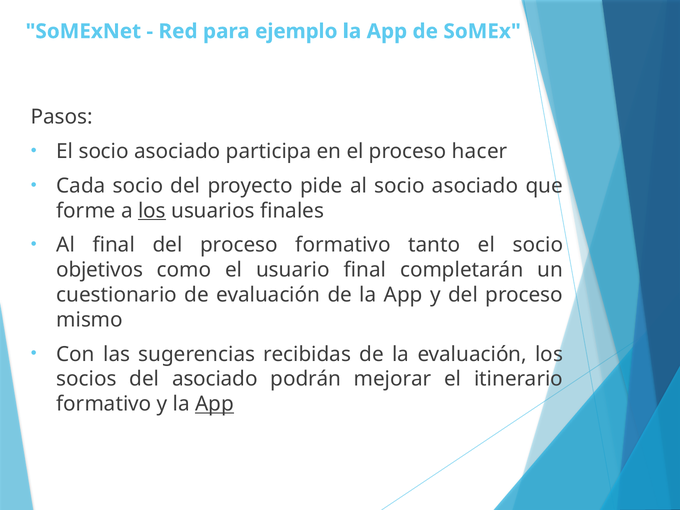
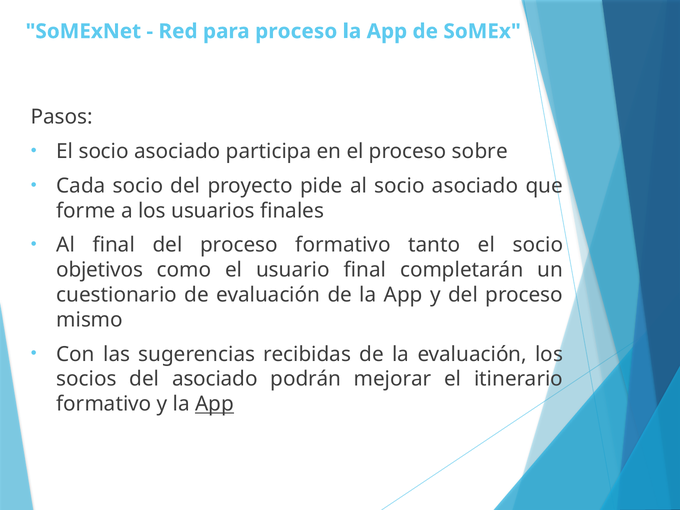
para ejemplo: ejemplo -> proceso (296, 31)
hacer: hacer -> sobre (480, 151)
los underline: present -> none (152, 211)
